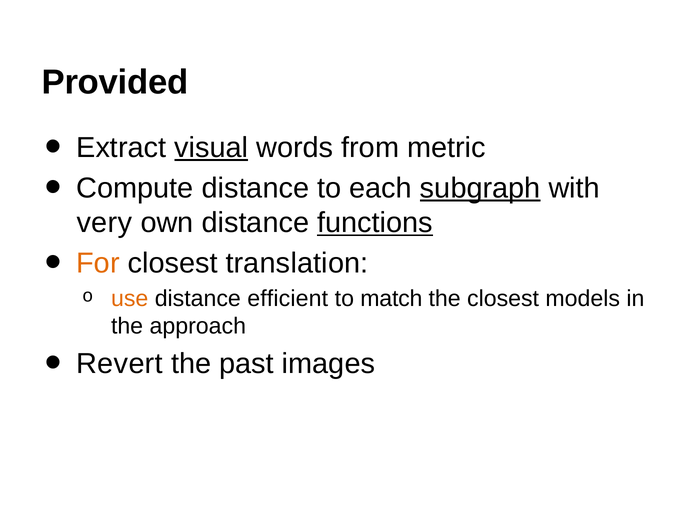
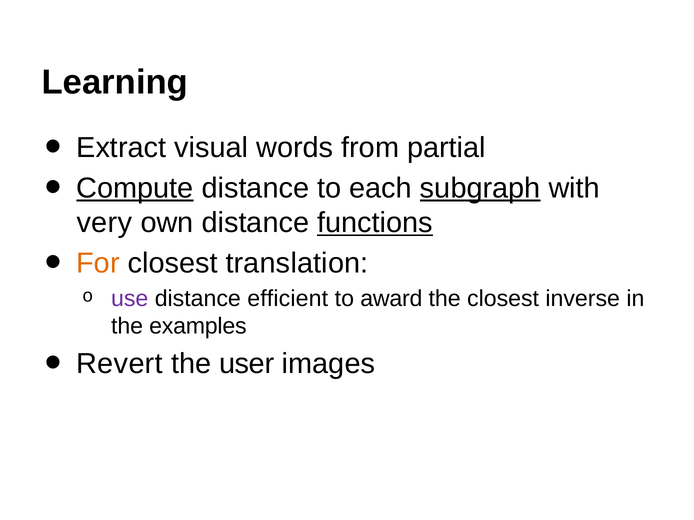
Provided: Provided -> Learning (115, 82)
visual underline: present -> none (211, 148)
metric: metric -> partial (446, 148)
Compute underline: none -> present (135, 188)
use colour: orange -> purple (130, 299)
match: match -> award (391, 299)
models: models -> inverse (583, 299)
approach: approach -> examples (198, 327)
past: past -> user (247, 364)
